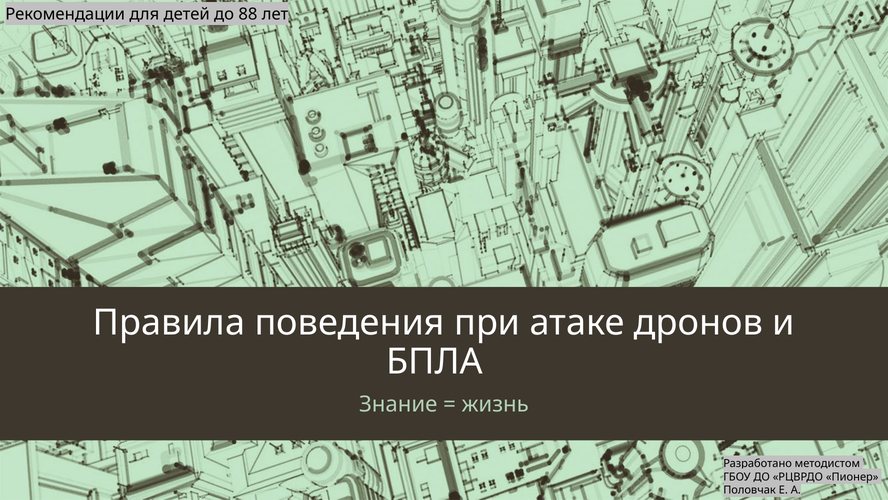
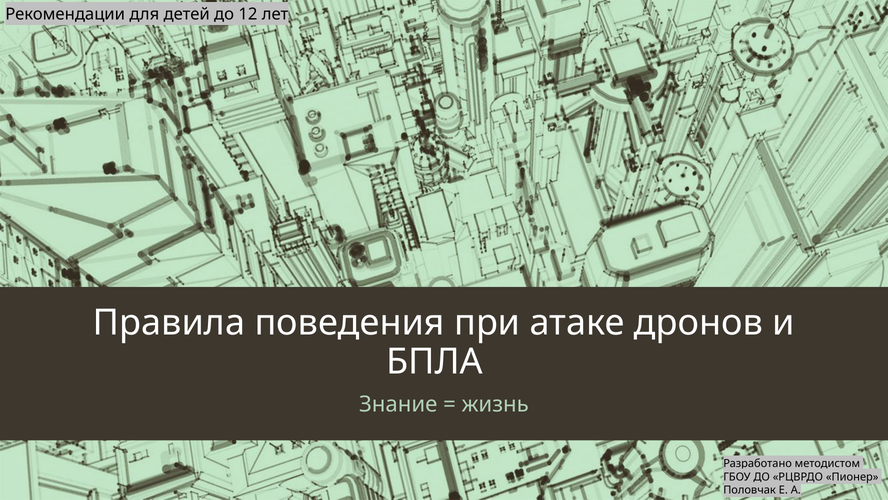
88: 88 -> 12 (248, 14)
